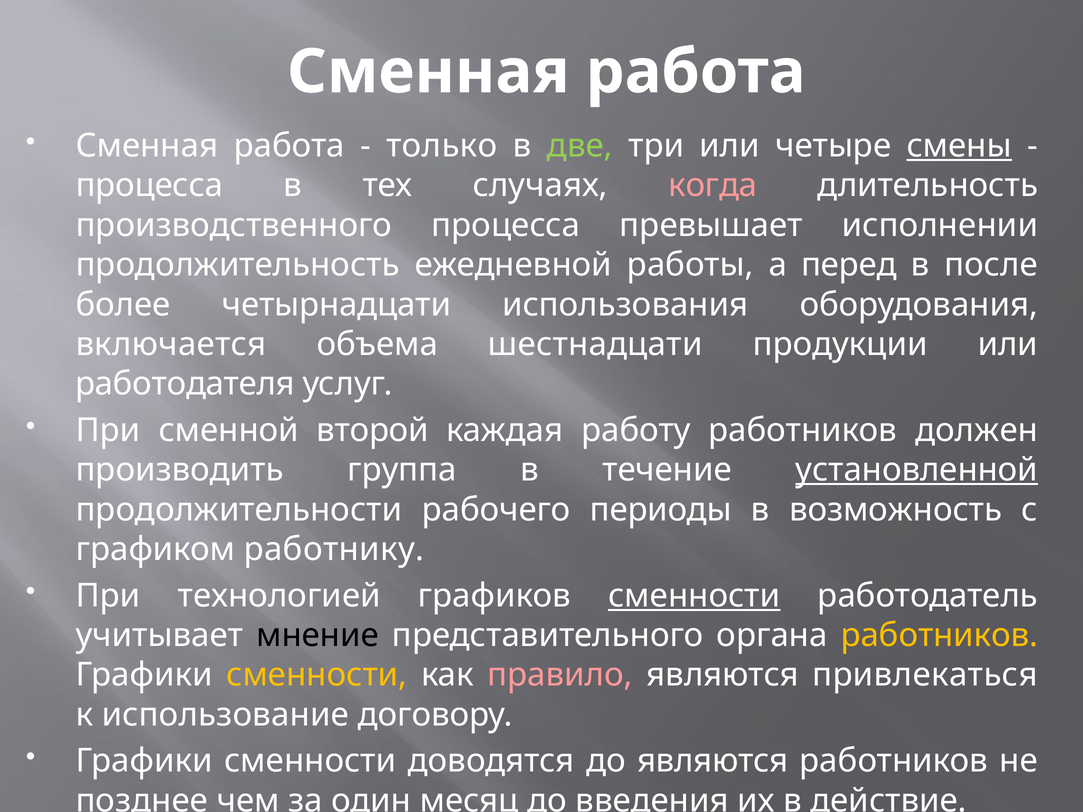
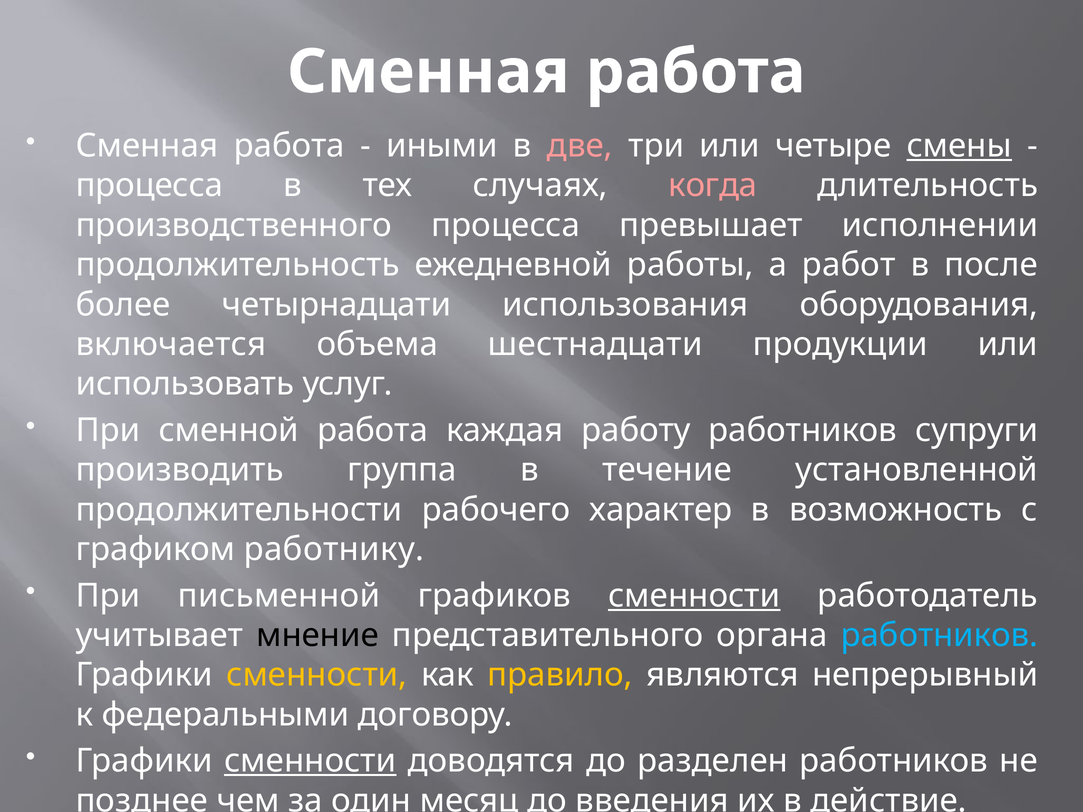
только: только -> иными (442, 146)
две colour: light green -> pink (580, 146)
перед: перед -> работ (849, 265)
работодателя: работодателя -> использовать (185, 384)
сменной второй: второй -> работа (373, 430)
должен: должен -> супруги (977, 430)
установленной underline: present -> none (917, 470)
периоды: периоды -> характер (661, 510)
технологией: технологией -> письменной (279, 596)
работников colour: yellow -> light blue (939, 636)
правило colour: pink -> yellow (560, 675)
привлекаться: привлекаться -> непрерывный (925, 675)
использование: использование -> федеральными (225, 715)
сменности underline: none -> present (310, 761)
до являются: являются -> разделен (713, 761)
